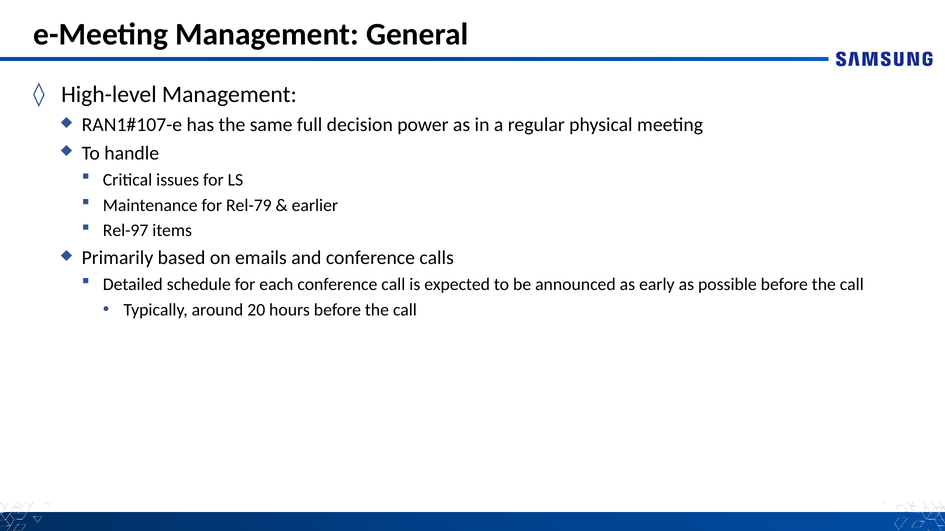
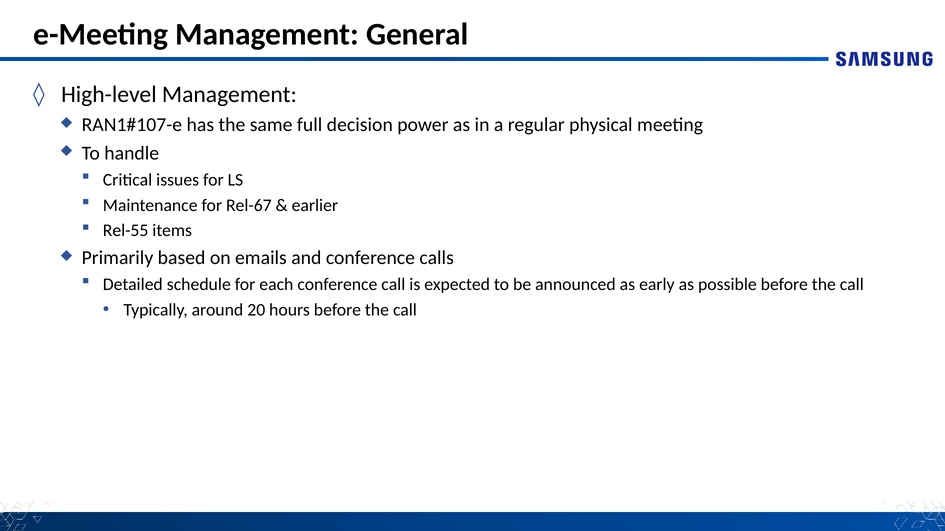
Rel-79: Rel-79 -> Rel-67 (249, 205)
Rel-97: Rel-97 -> Rel-55 (126, 231)
